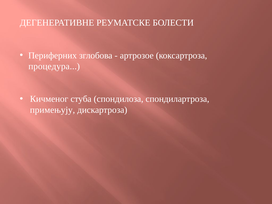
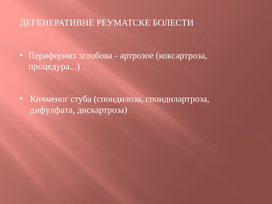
примењују: примењују -> дифулфата (52, 110)
